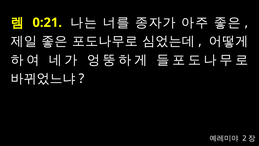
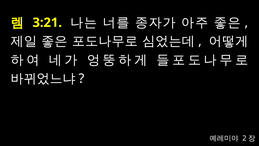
0:21: 0:21 -> 3:21 (47, 23)
